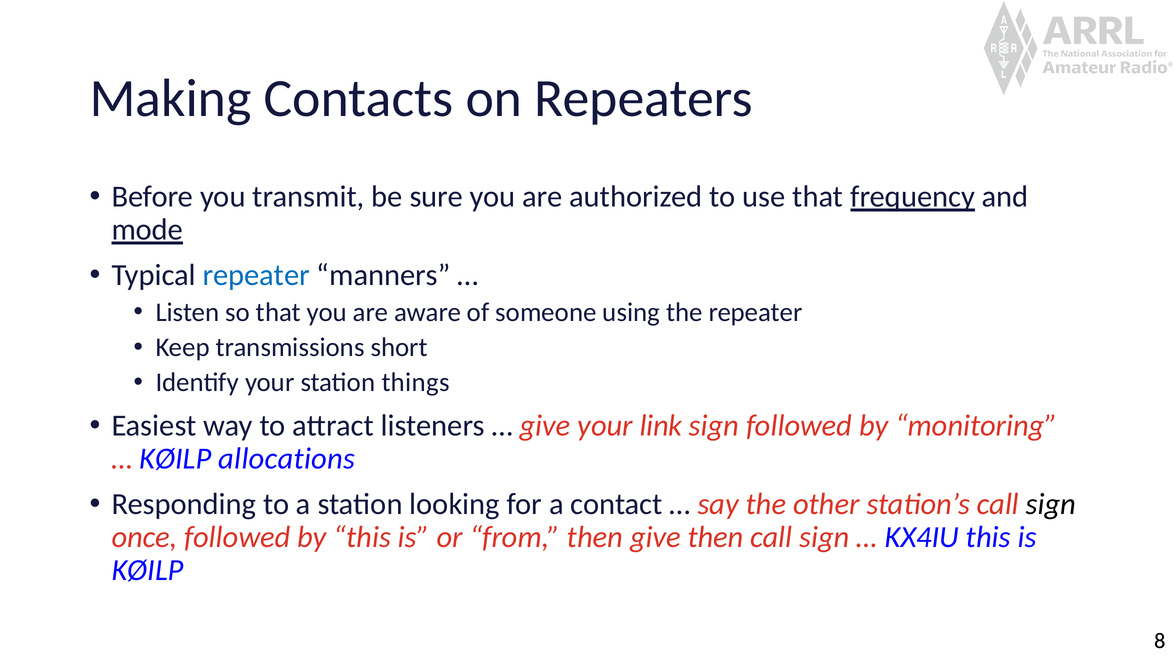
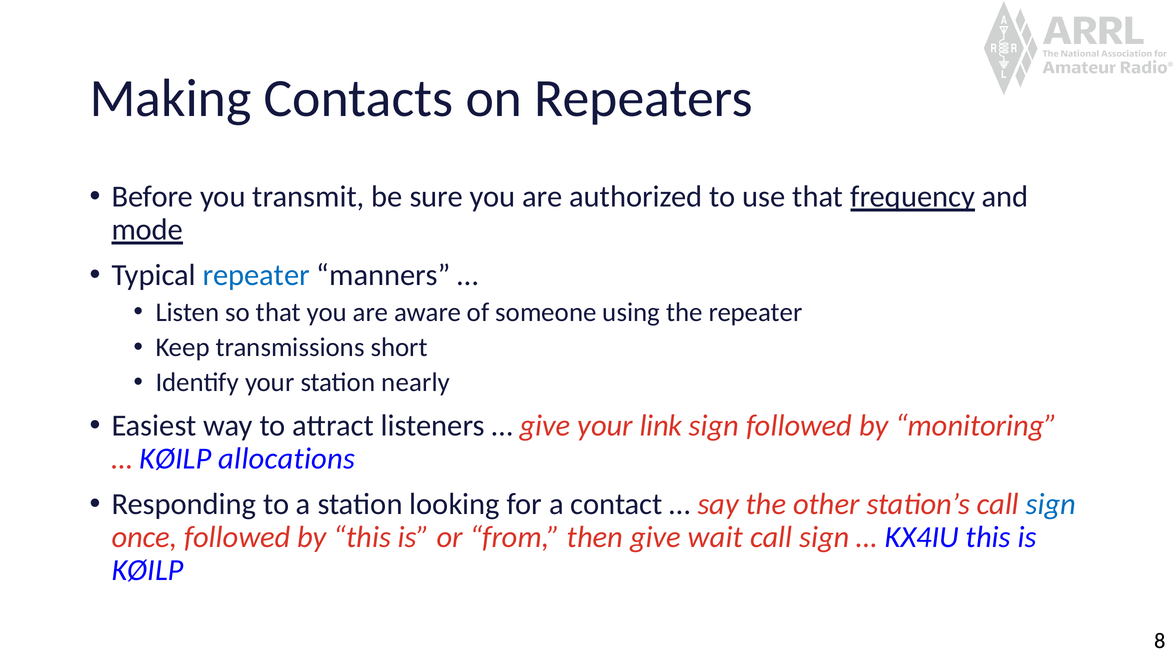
things: things -> nearly (416, 382)
sign colour: black -> blue (1051, 504)
give then: then -> wait (716, 537)
